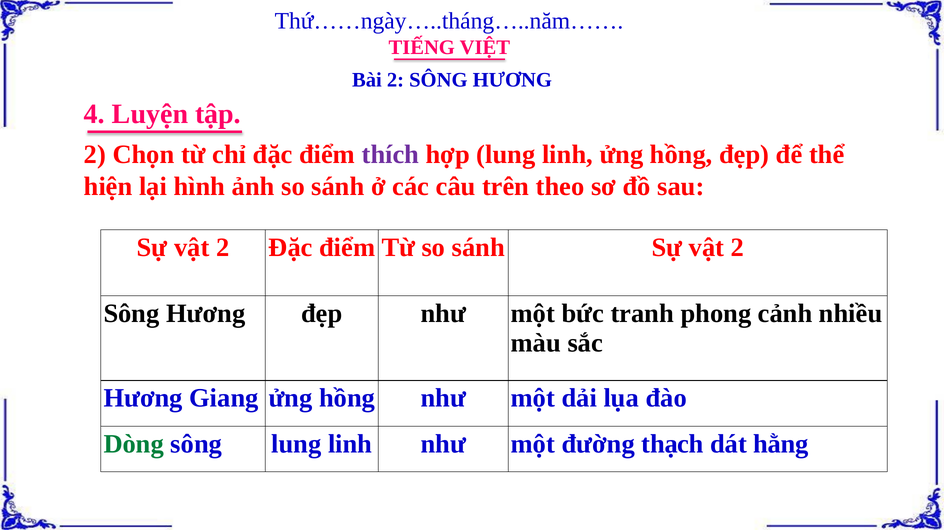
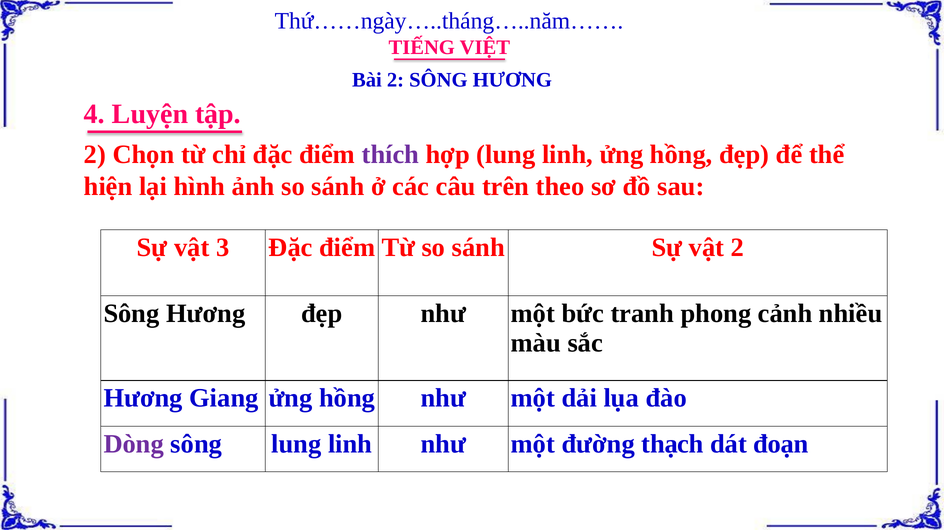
2: 2 -> 3 (223, 247)
Dòng colour: green -> purple (134, 444)
hằng: hằng -> đoạn (781, 444)
